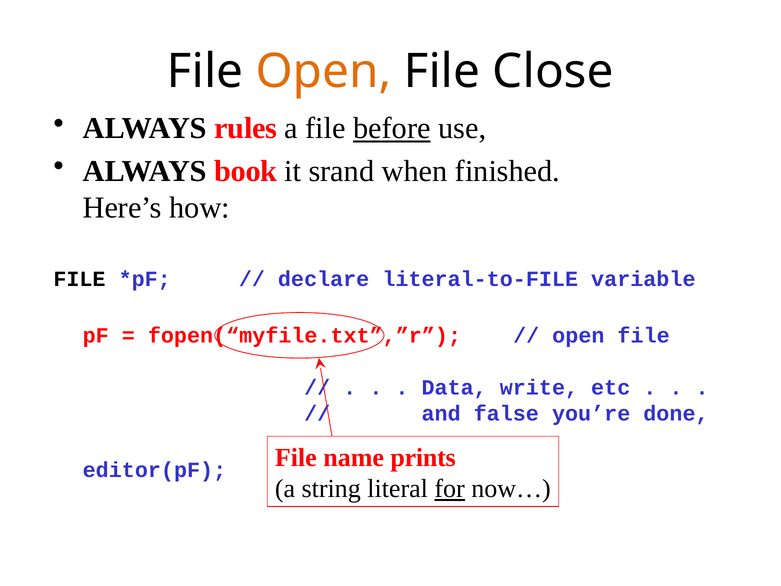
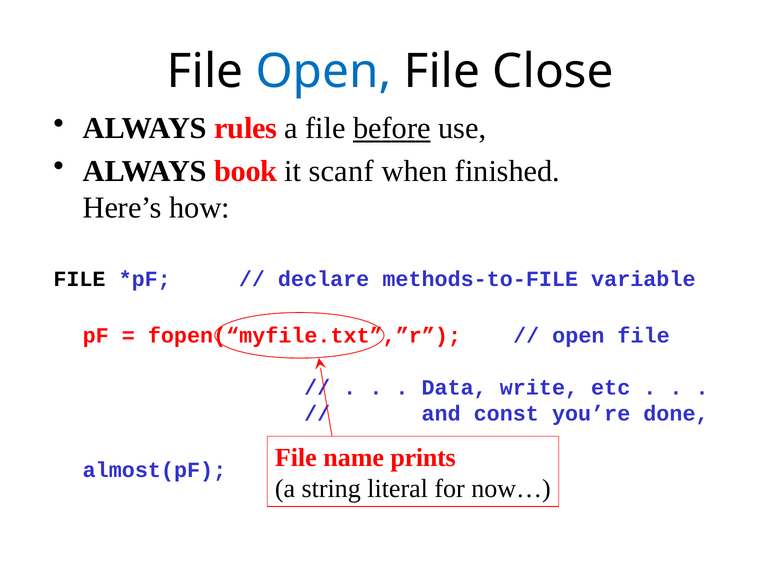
Open colour: orange -> blue (324, 72)
srand: srand -> scanf (341, 171)
literal-to-FILE: literal-to-FILE -> methods-to-FILE (480, 279)
false: false -> const (506, 413)
editor(pF: editor(pF -> almost(pF (154, 470)
for underline: present -> none (450, 489)
